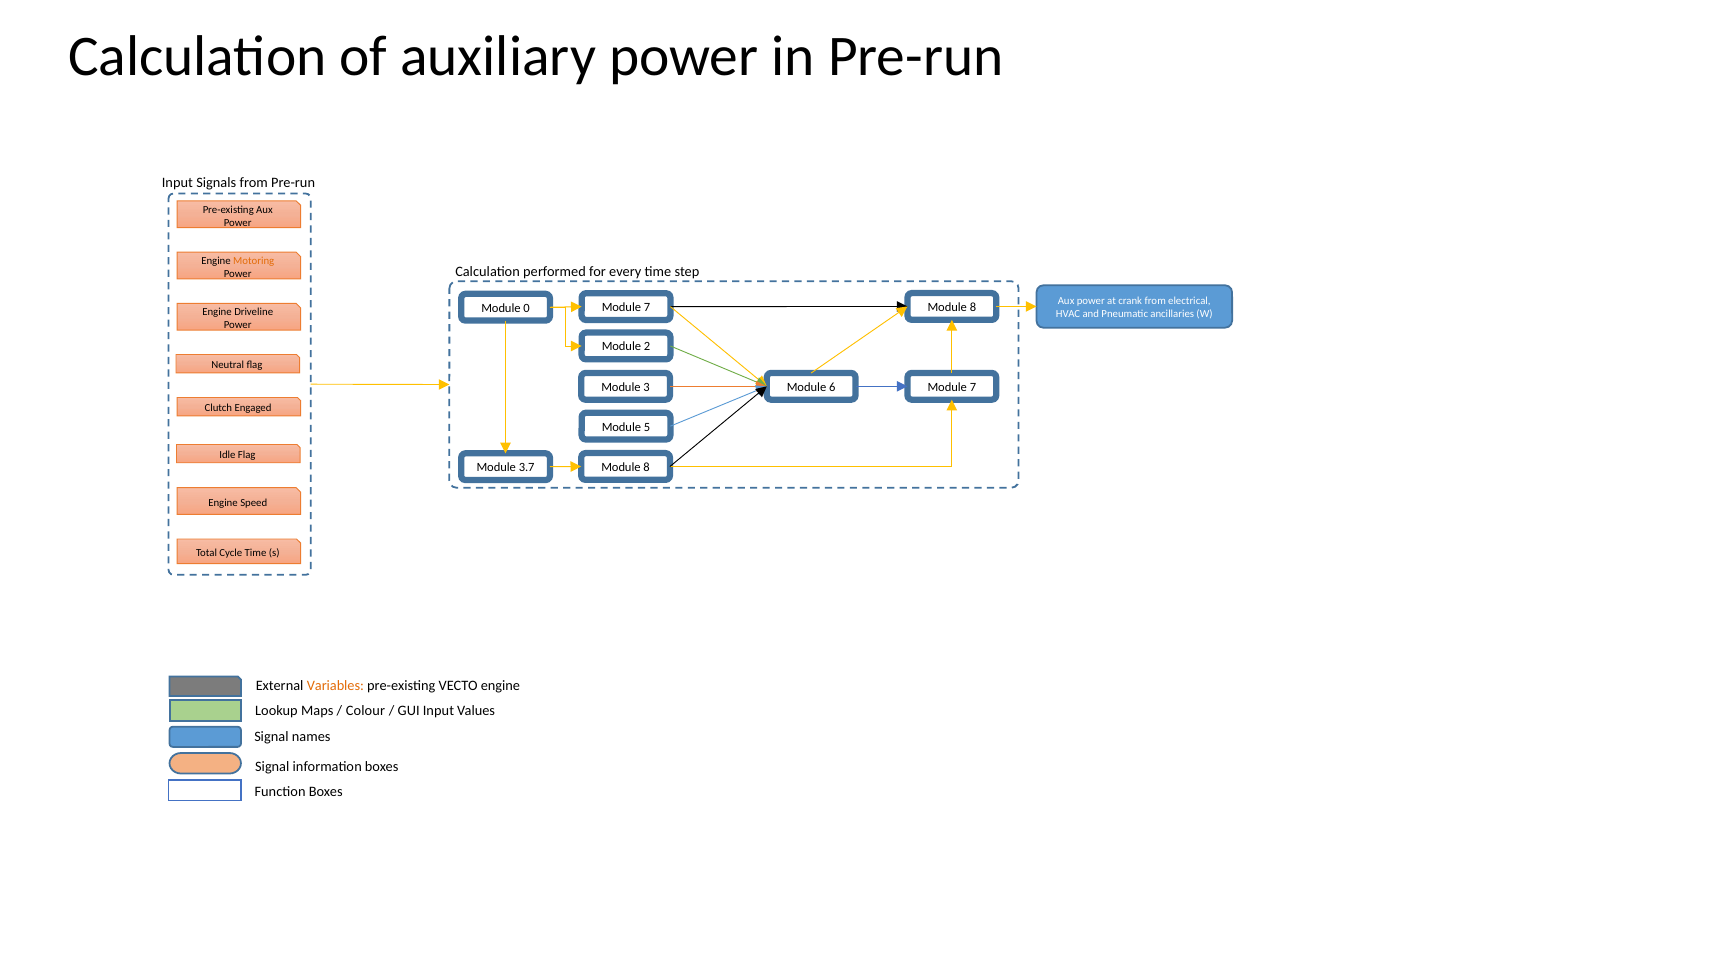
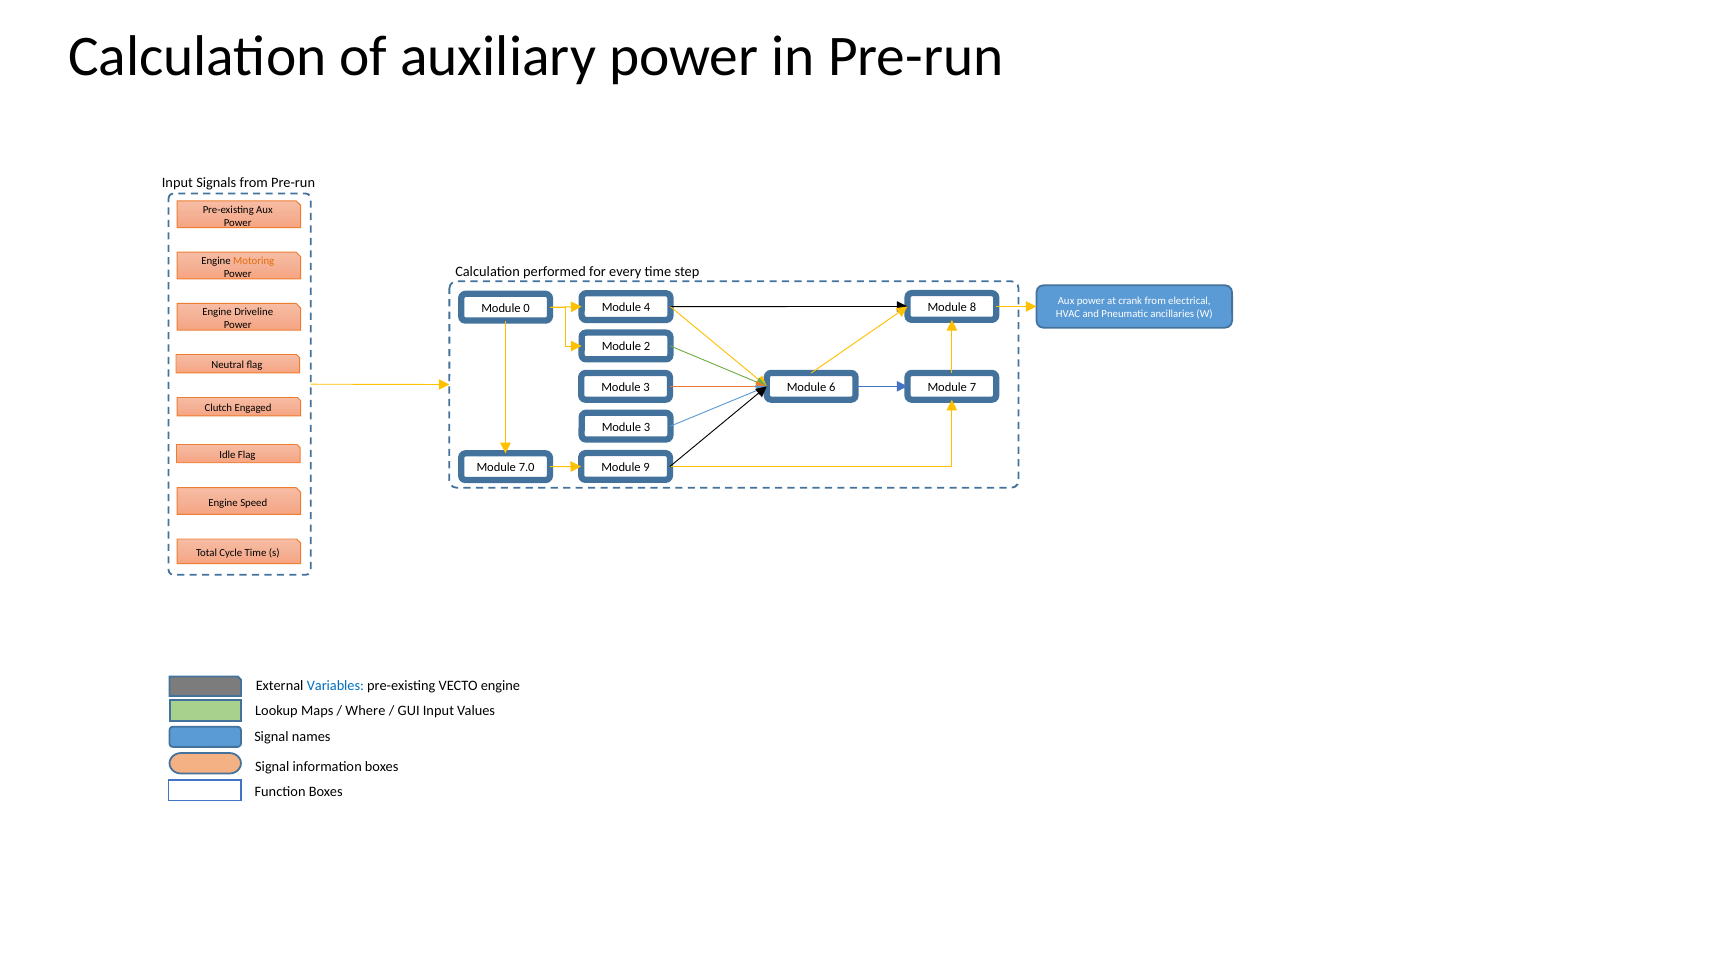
7: 7 -> 4 (647, 308)
5: 5 -> 3 (647, 427)
8: 8 -> 9 (647, 467)
3.7: 3.7 -> 7.0 (527, 468)
Variables colour: orange -> blue (335, 686)
Colour: Colour -> Where (365, 711)
